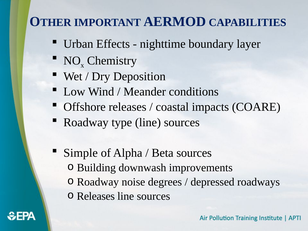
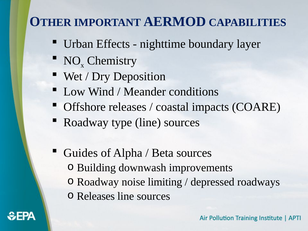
Simple: Simple -> Guides (81, 153)
degrees: degrees -> limiting (165, 182)
